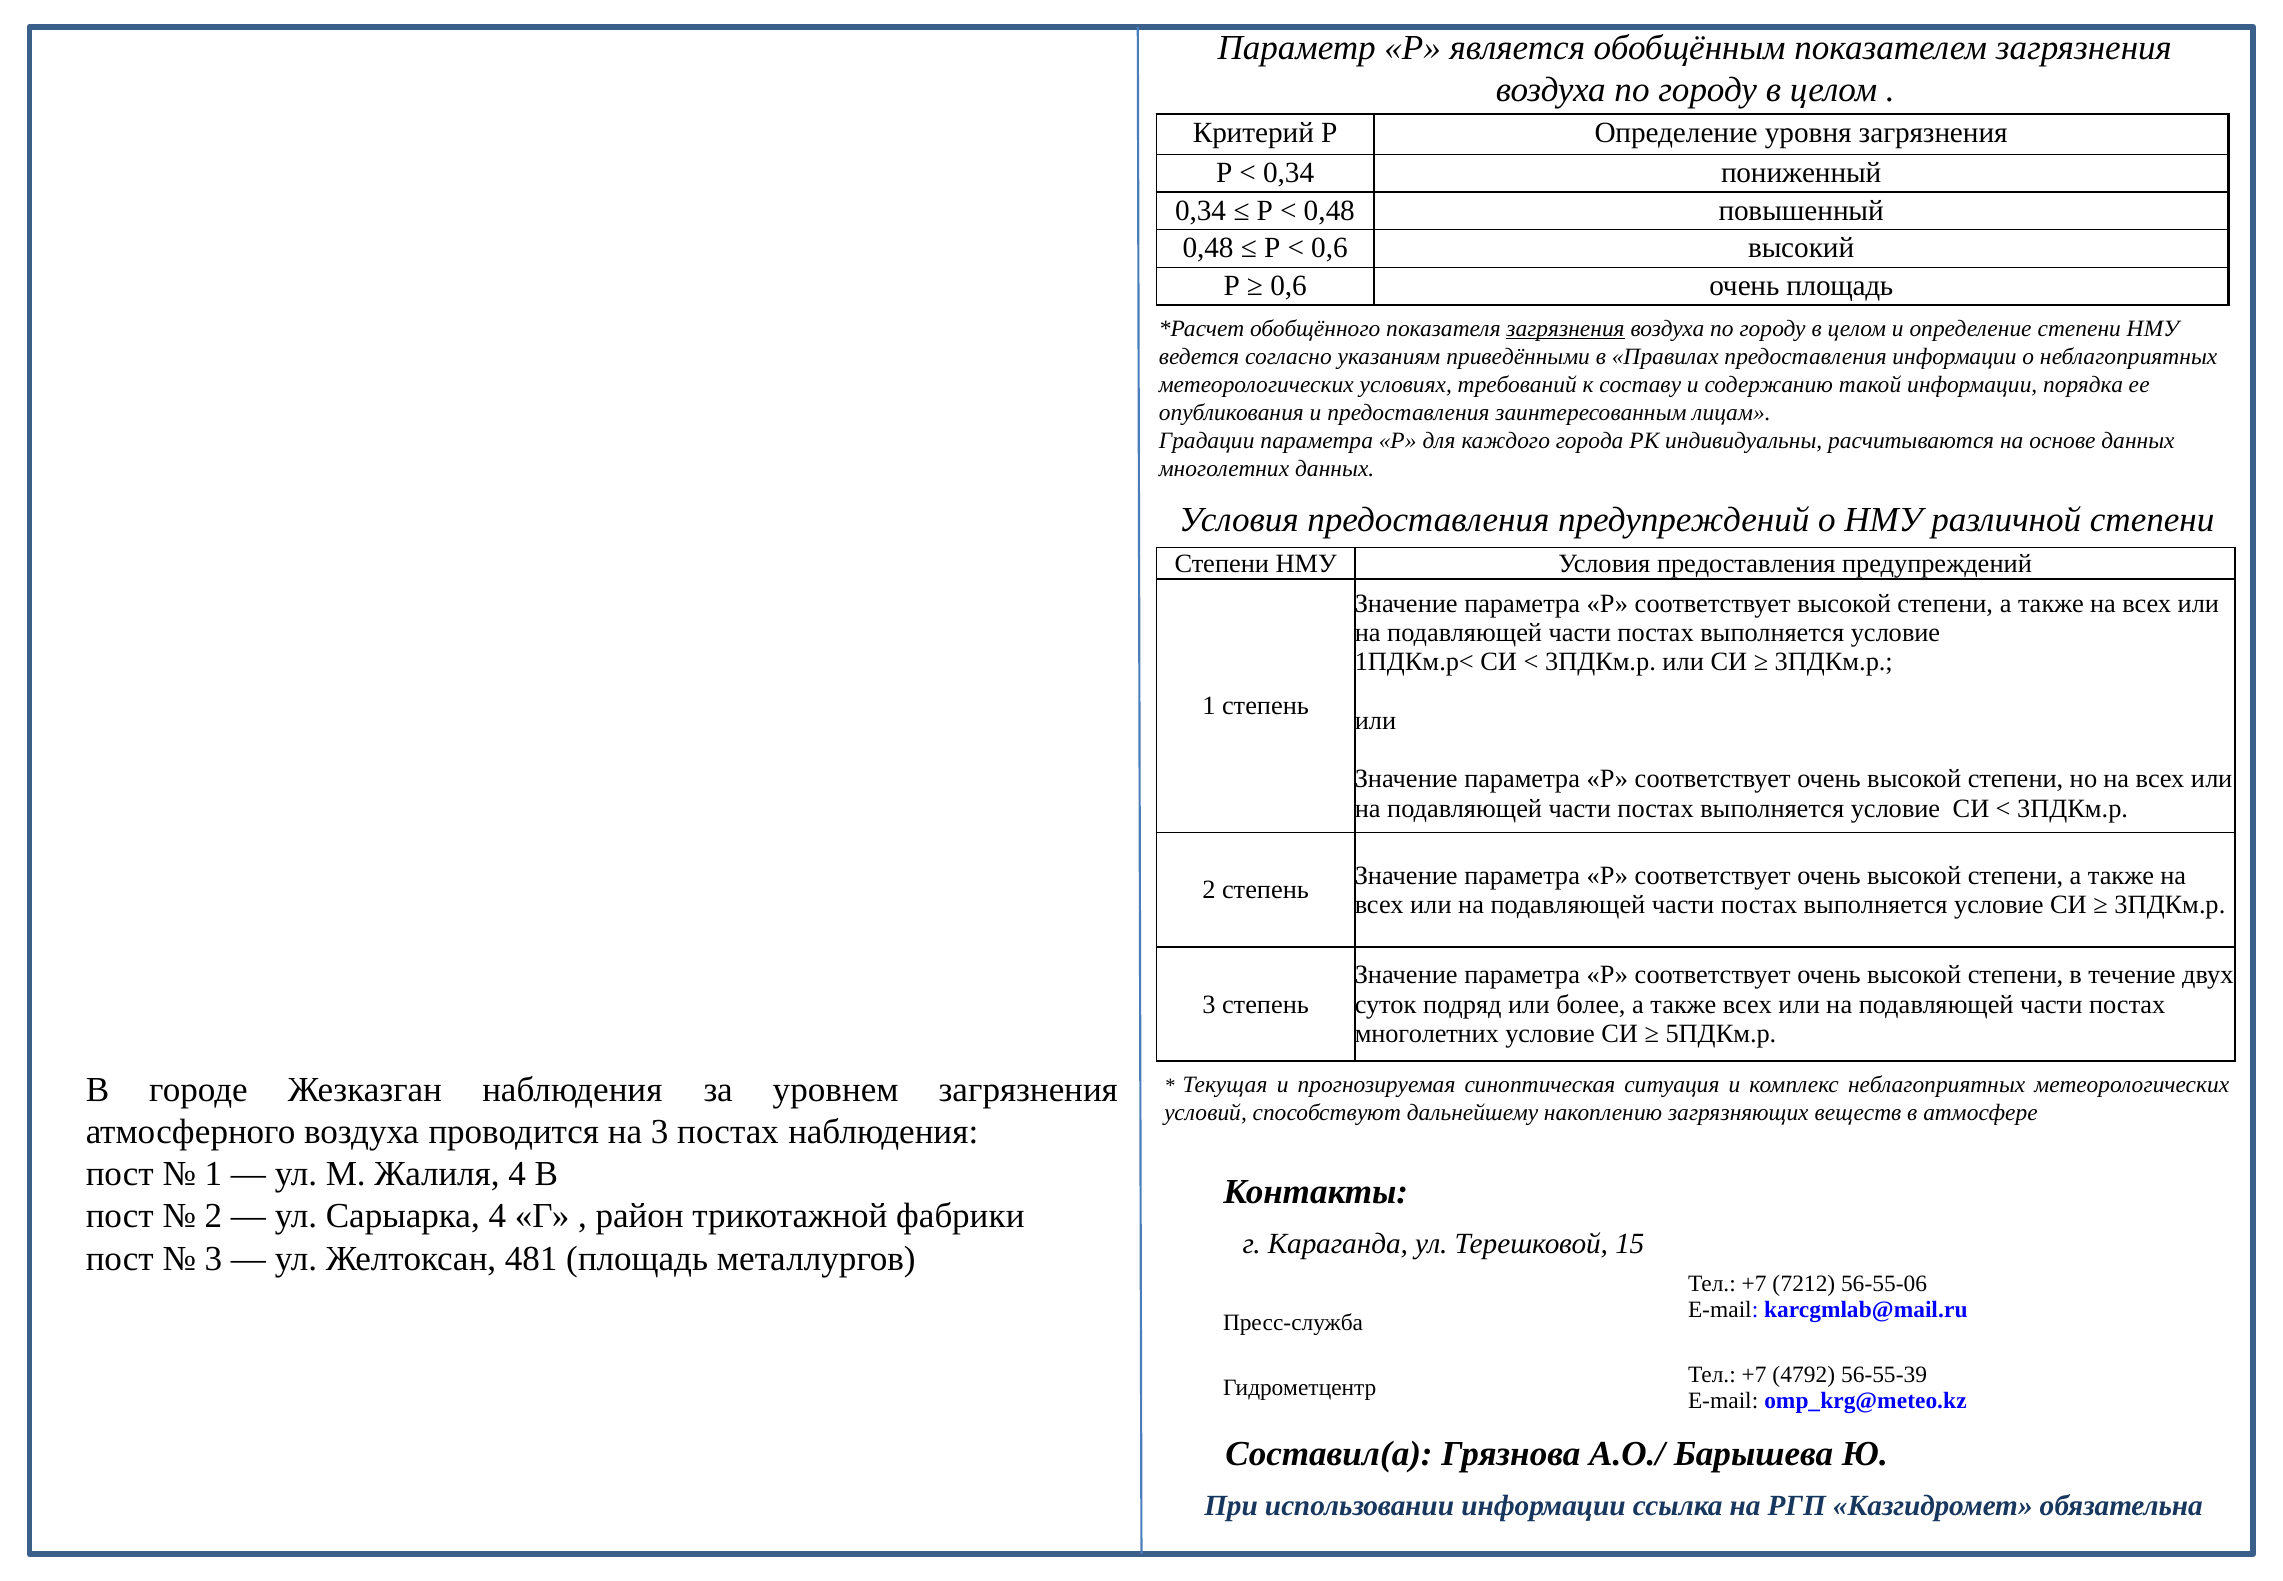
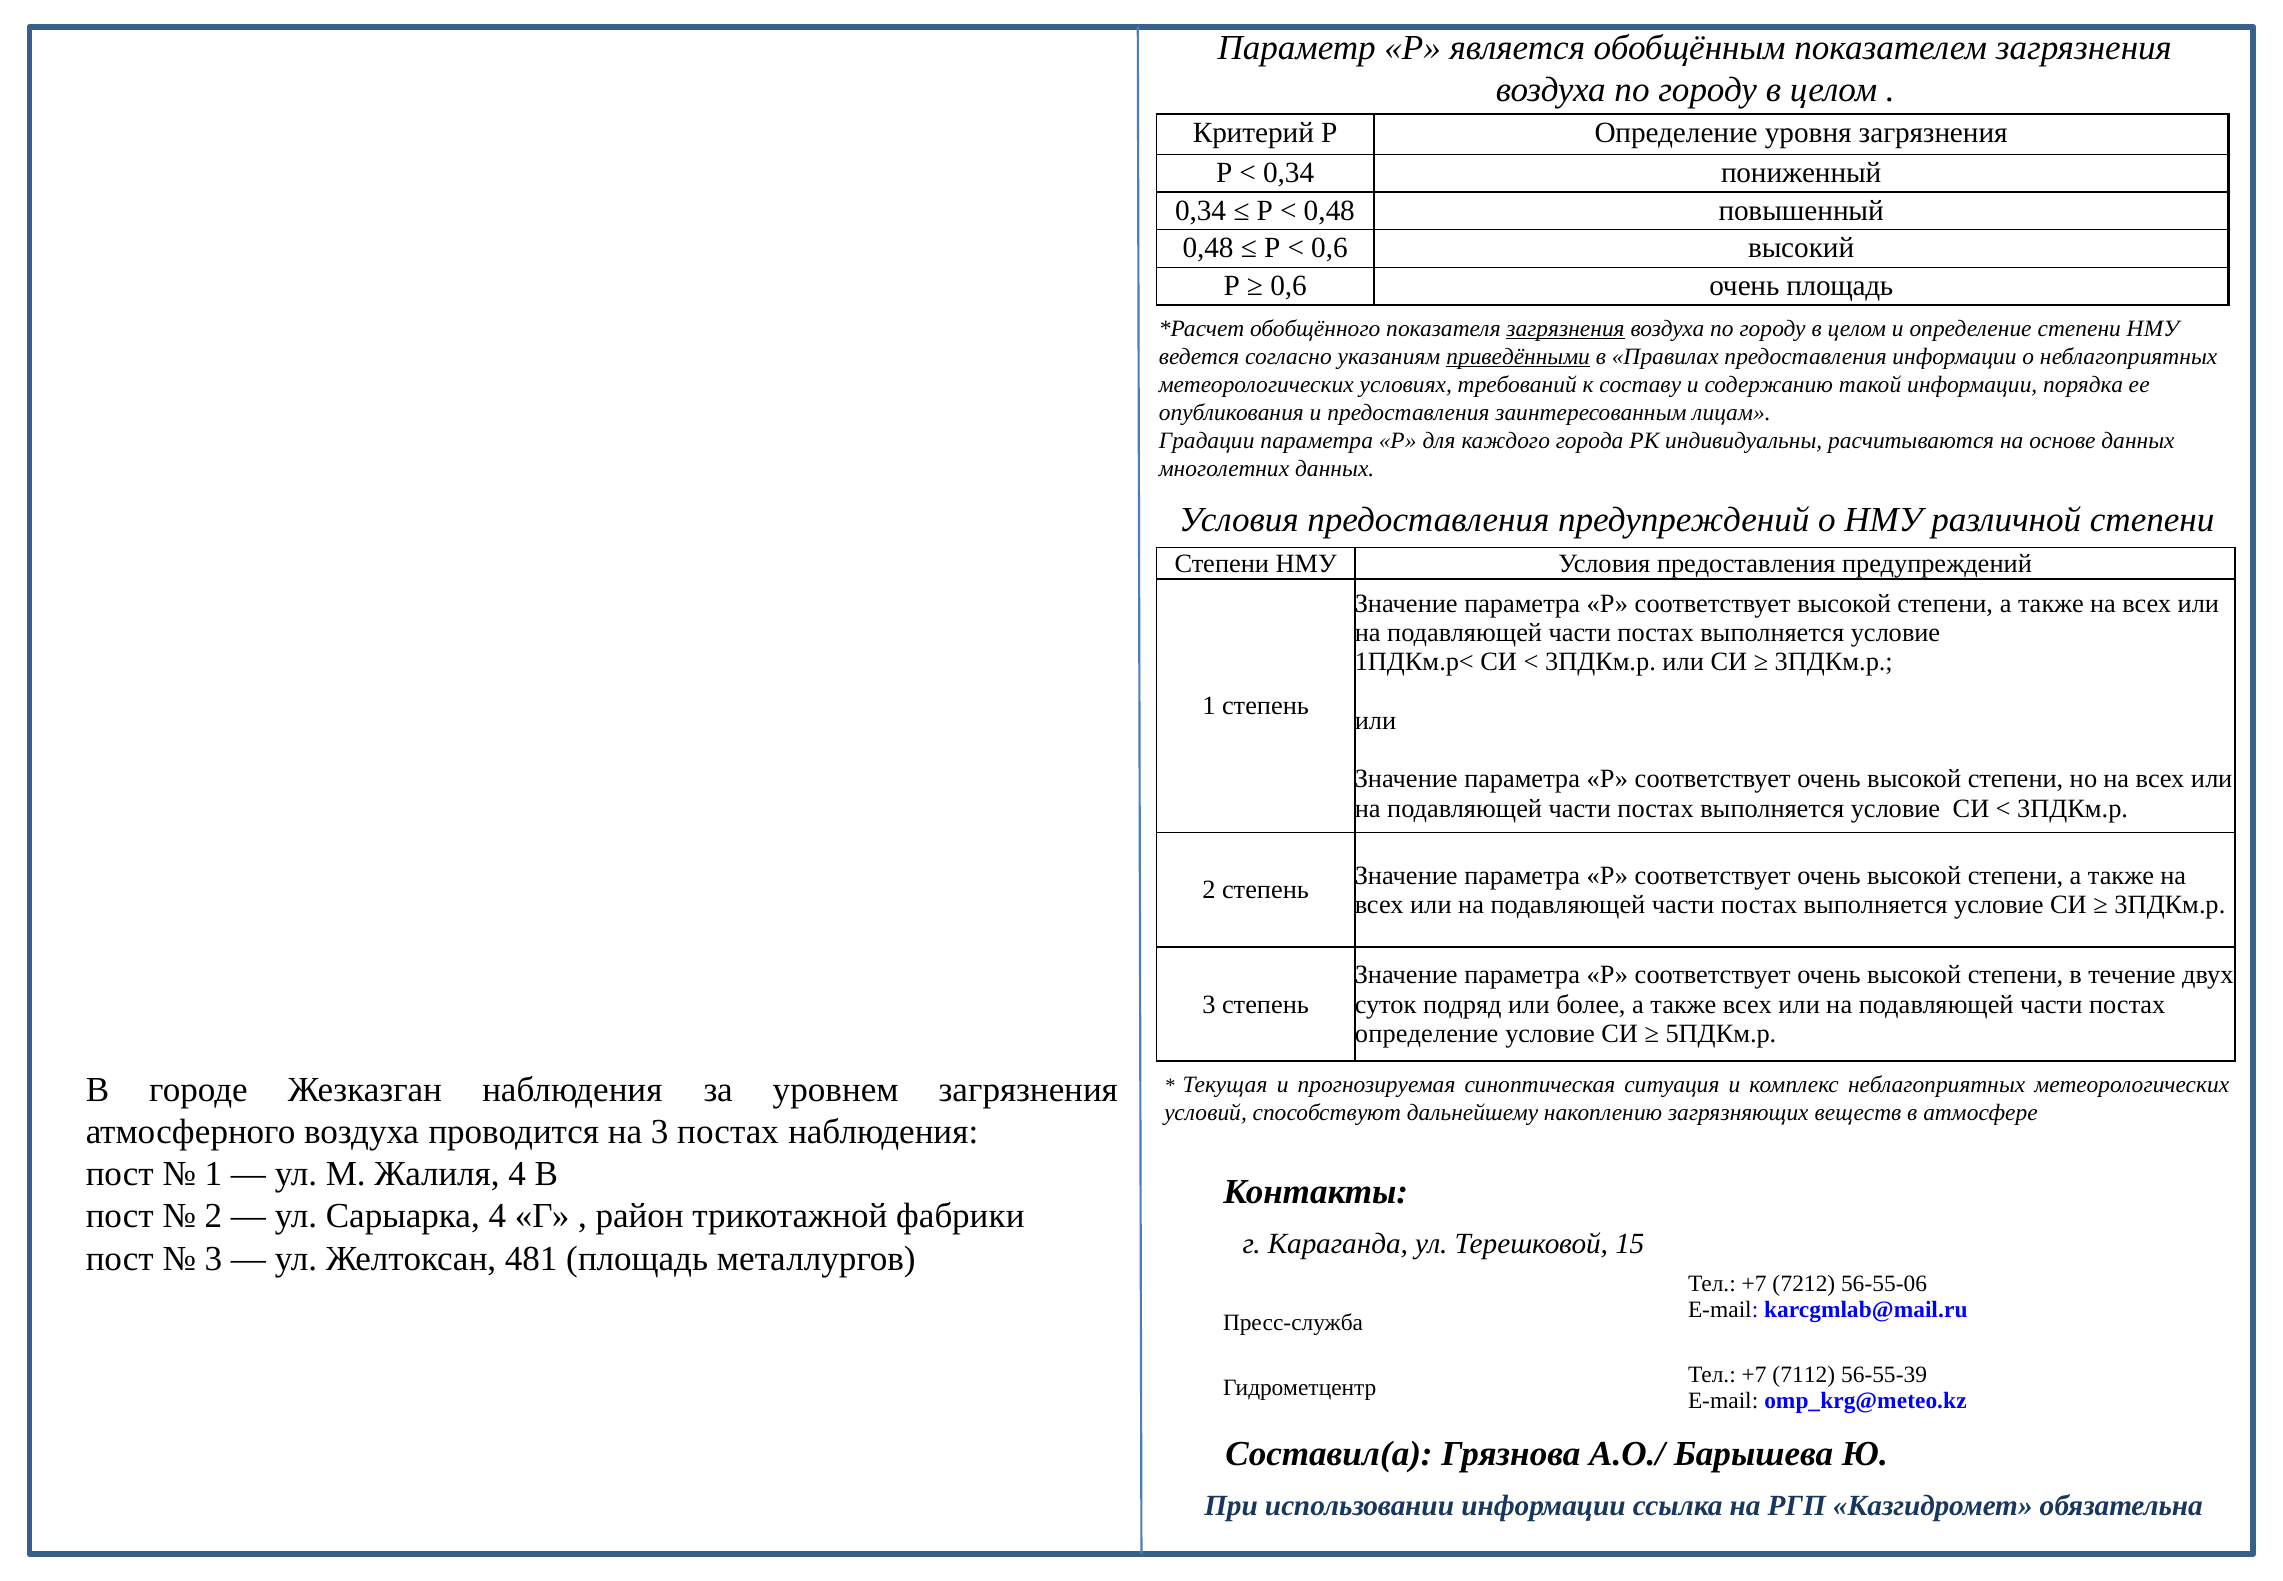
приведёнными underline: none -> present (1518, 357)
многолетних: многолетних -> определение (1427, 1033)
4792: 4792 -> 7112 (1804, 1375)
